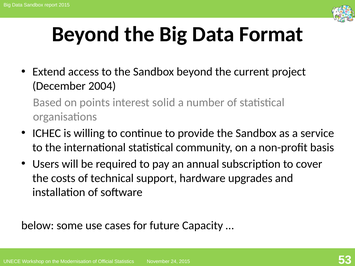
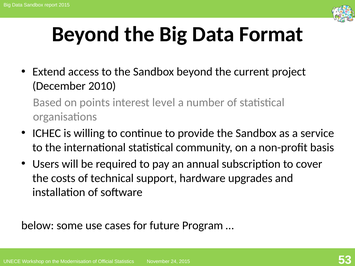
2004: 2004 -> 2010 (102, 86)
solid: solid -> level (164, 103)
Capacity: Capacity -> Program (203, 226)
